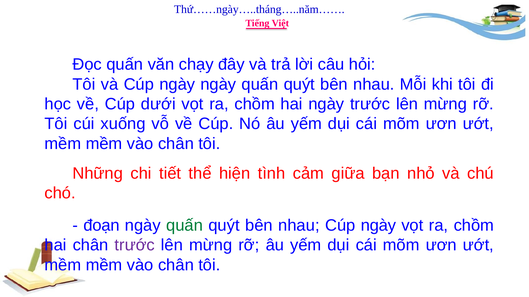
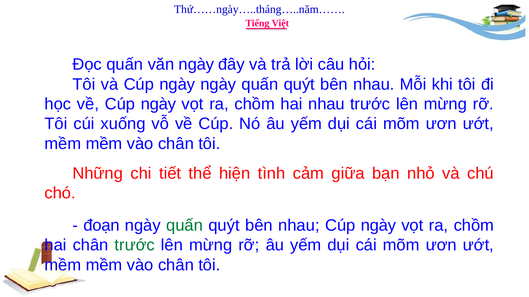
văn chạy: chạy -> ngày (196, 65)
về Cúp dưới: dưới -> ngày (158, 104)
hai ngày: ngày -> nhau (326, 104)
trước colour: purple -> green (135, 245)
